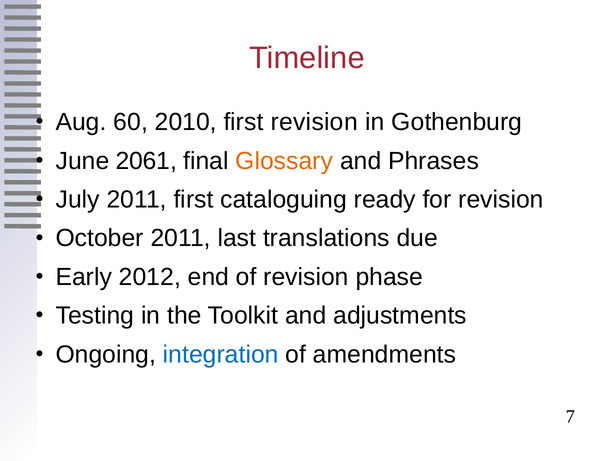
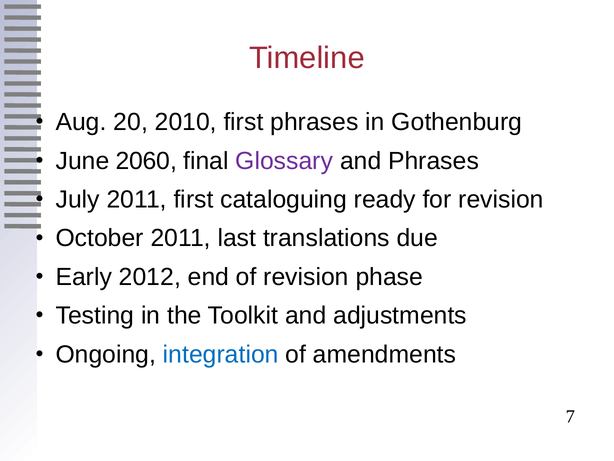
60: 60 -> 20 (131, 122)
first revision: revision -> phrases (314, 122)
2061: 2061 -> 2060 (146, 161)
Glossary colour: orange -> purple (284, 161)
